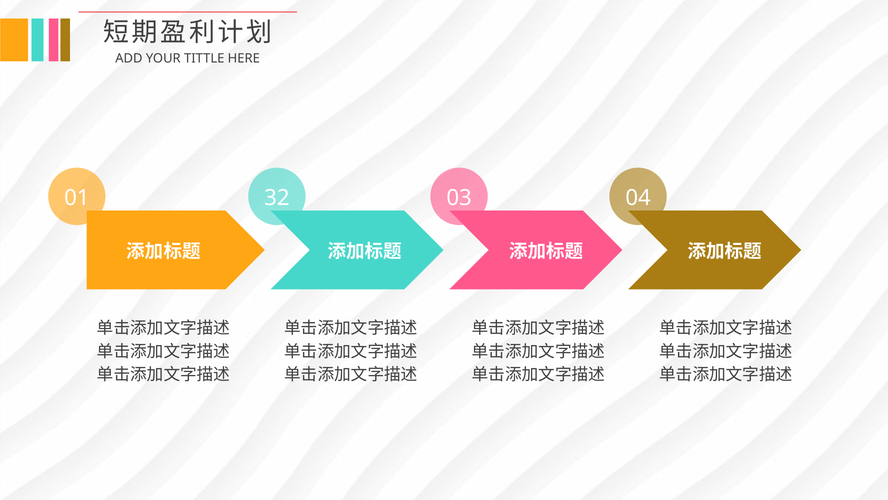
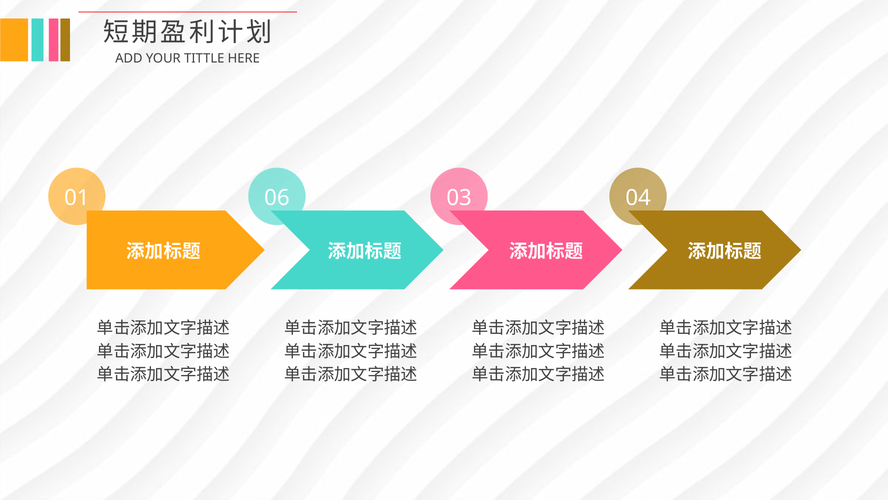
32: 32 -> 06 (277, 197)
